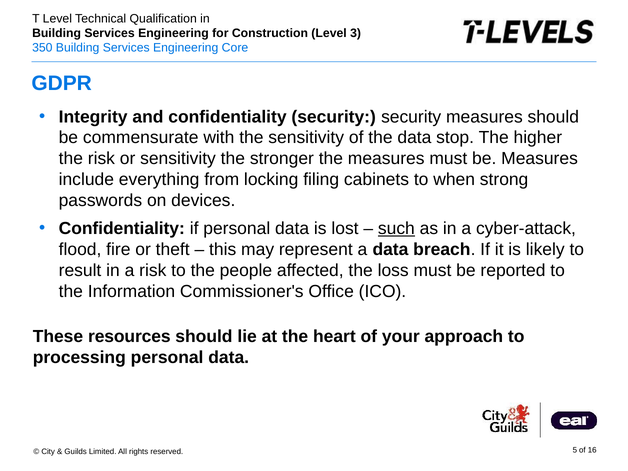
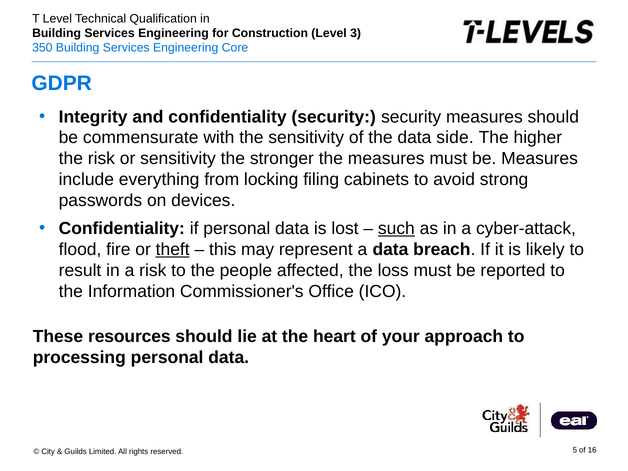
stop: stop -> side (455, 138)
when: when -> avoid (454, 180)
theft underline: none -> present (173, 249)
